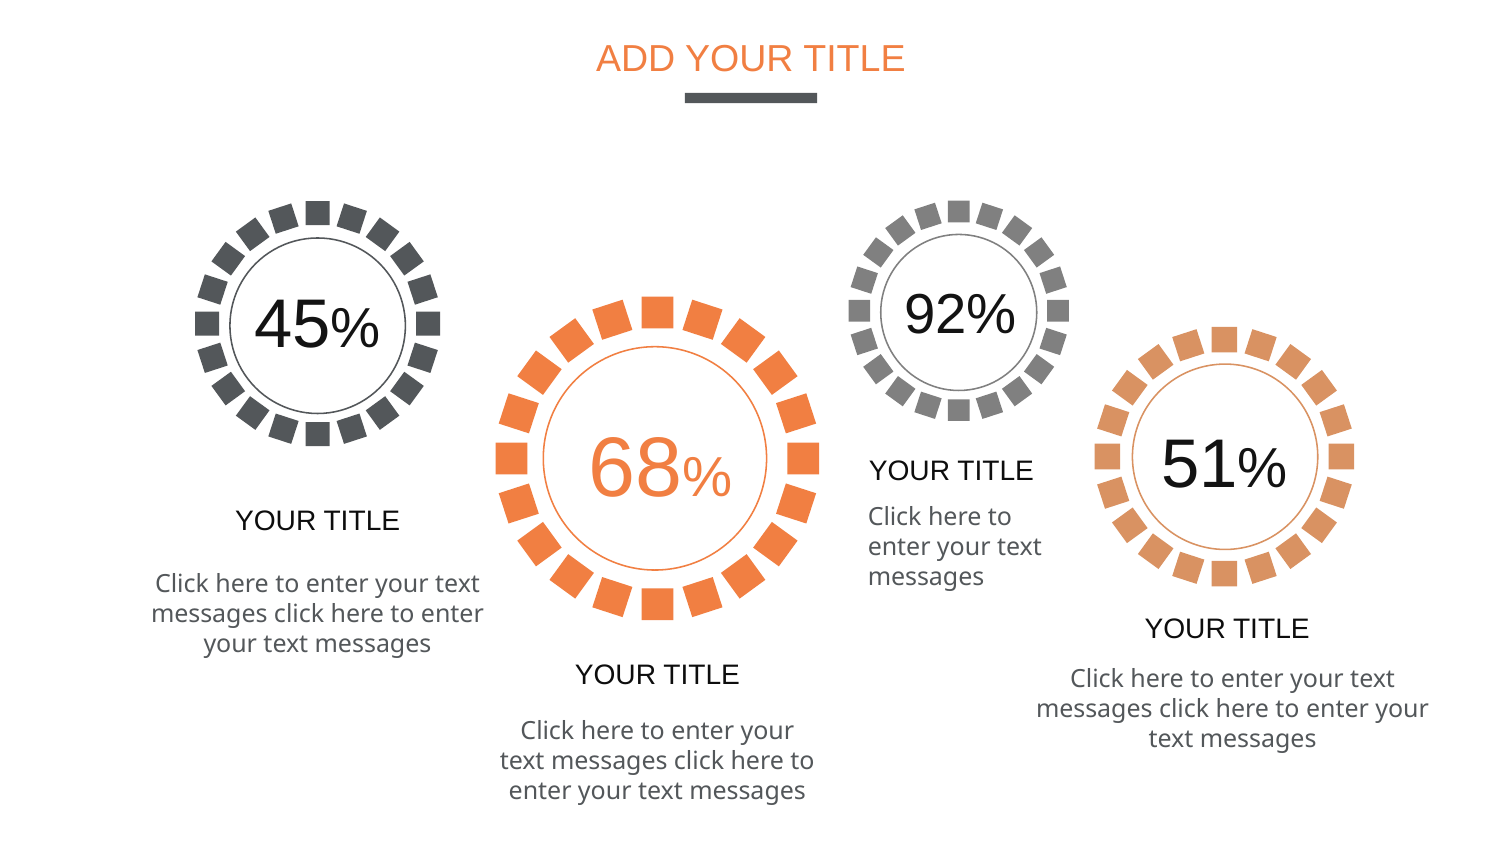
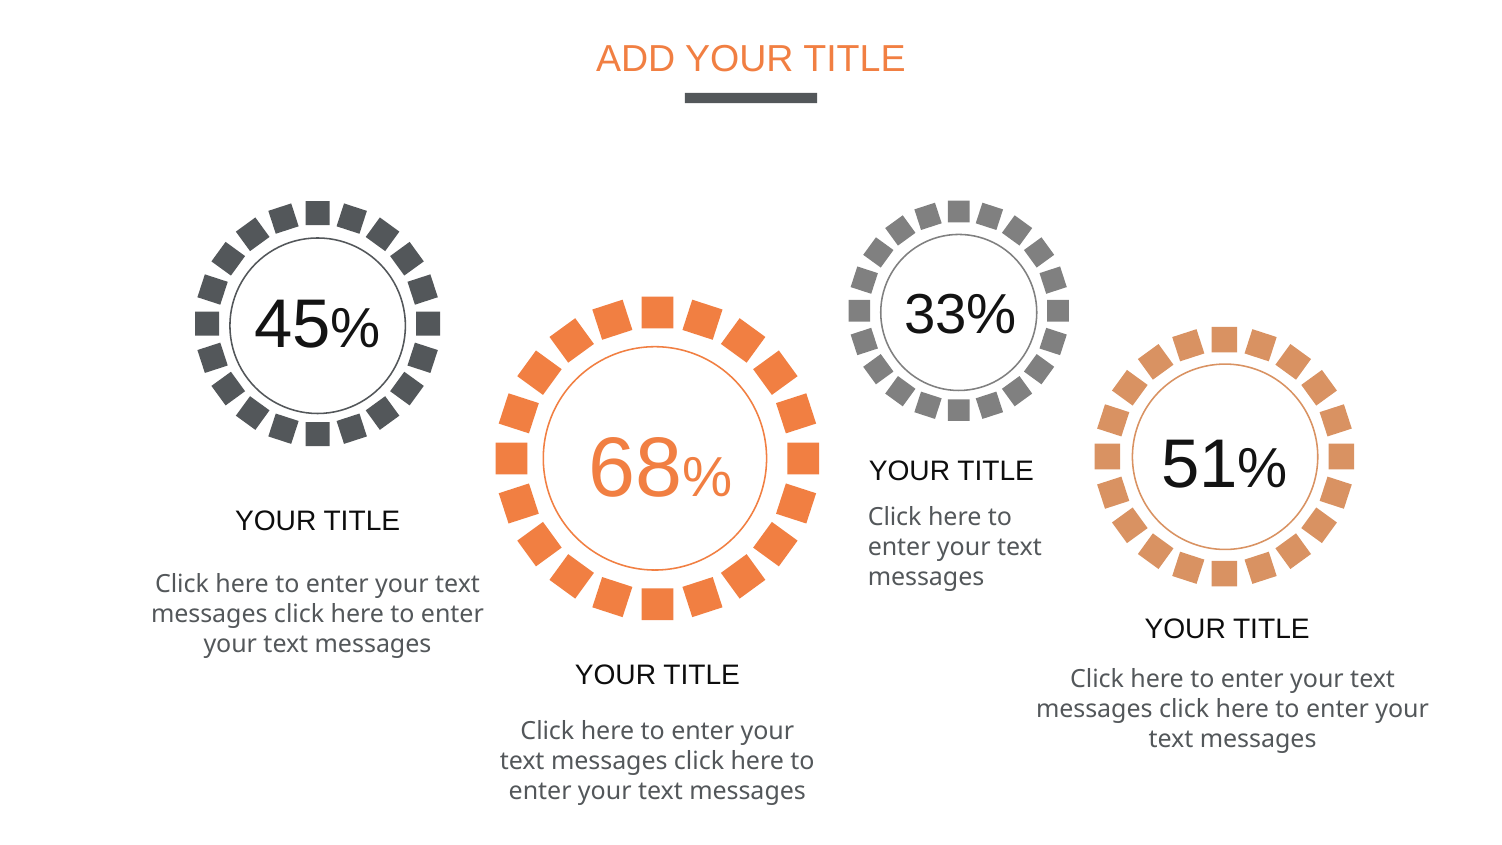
92%: 92% -> 33% (960, 315)
